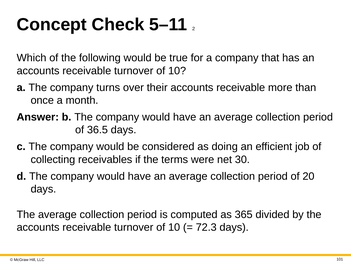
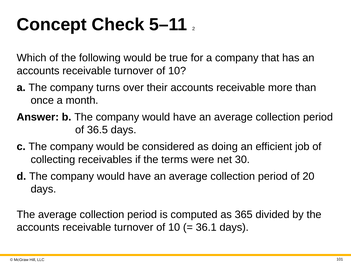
72.3: 72.3 -> 36.1 (206, 228)
